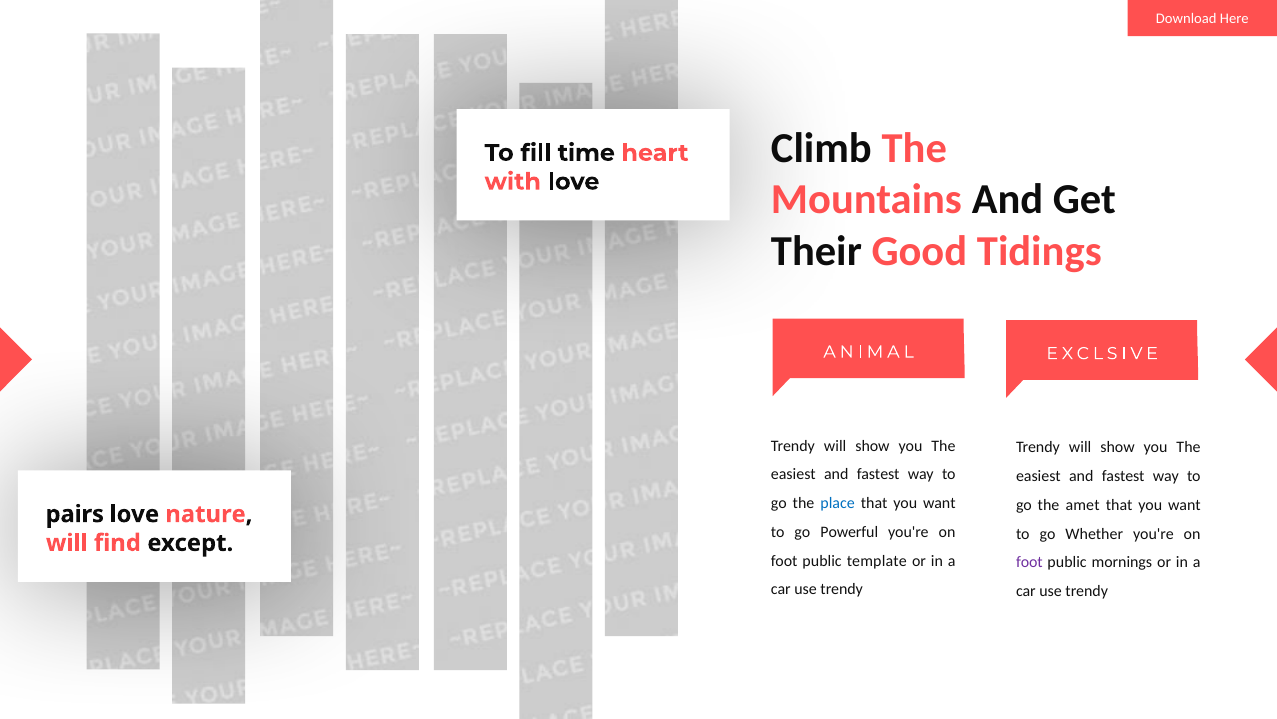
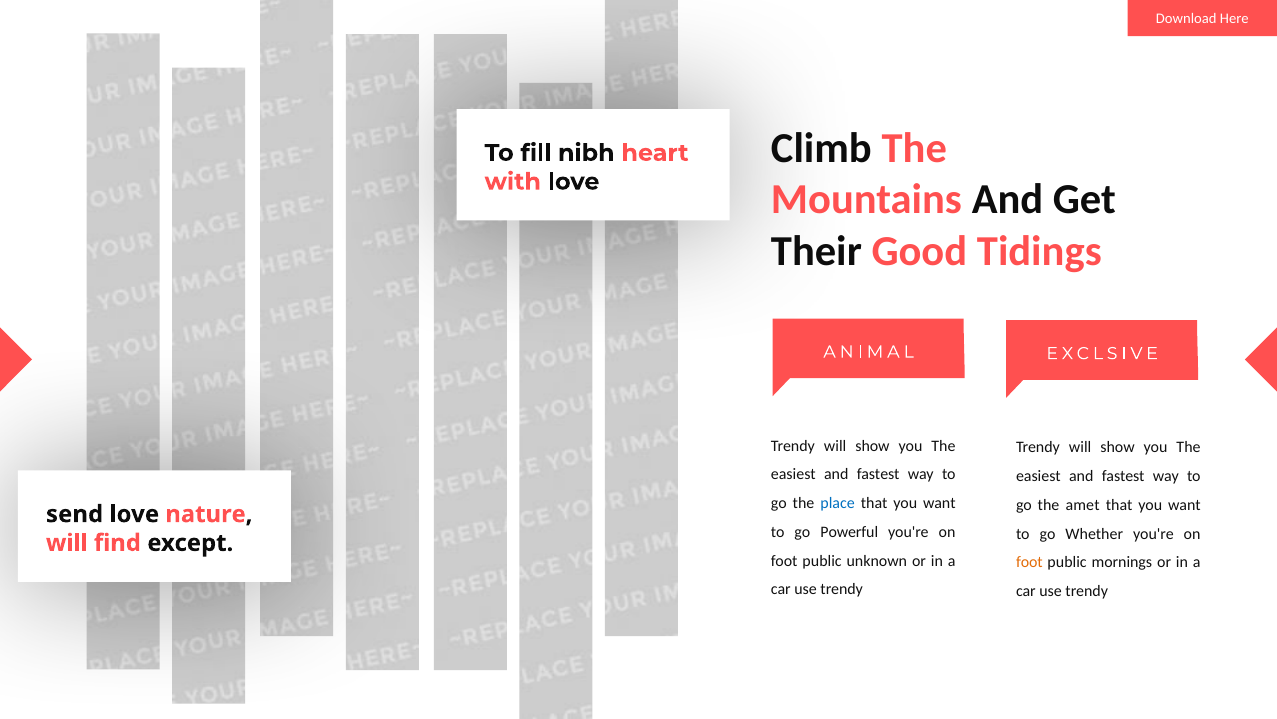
time: time -> nibh (586, 153)
pairs: pairs -> send (75, 514)
template: template -> unknown (877, 560)
foot colour: purple -> orange (1029, 562)
